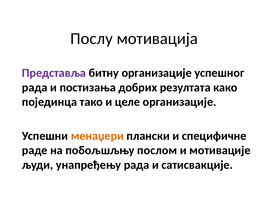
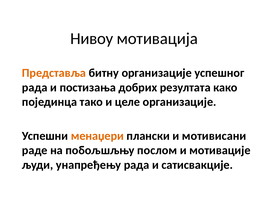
Послу: Послу -> Нивоу (92, 39)
Представља colour: purple -> orange (54, 73)
специфичне: специфичне -> мотивисани (214, 136)
